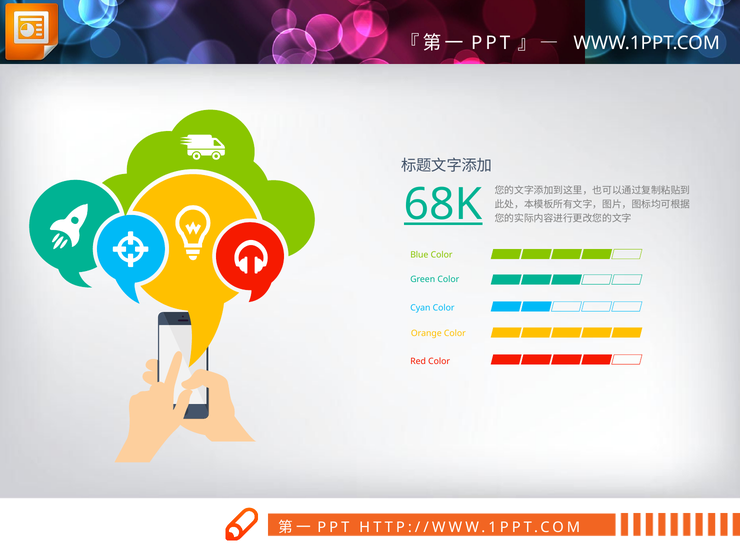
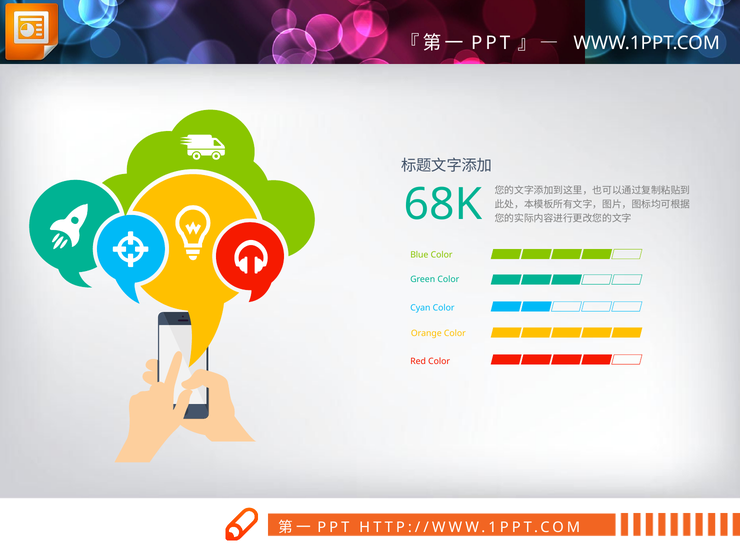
68K underline: present -> none (443, 205)
